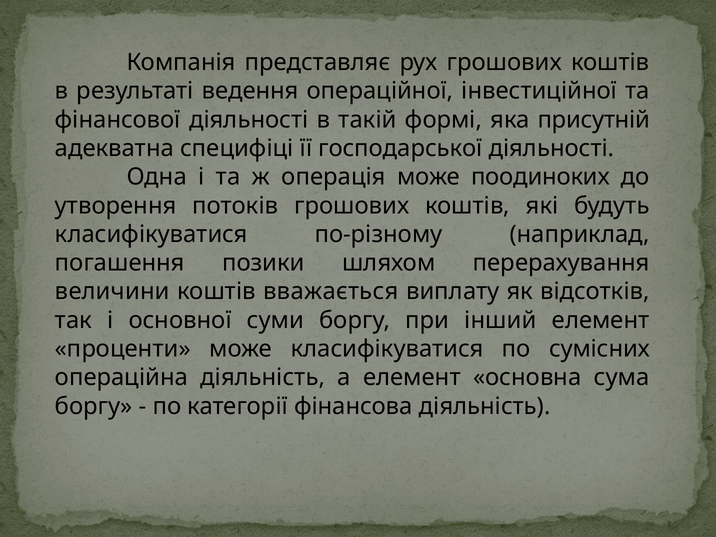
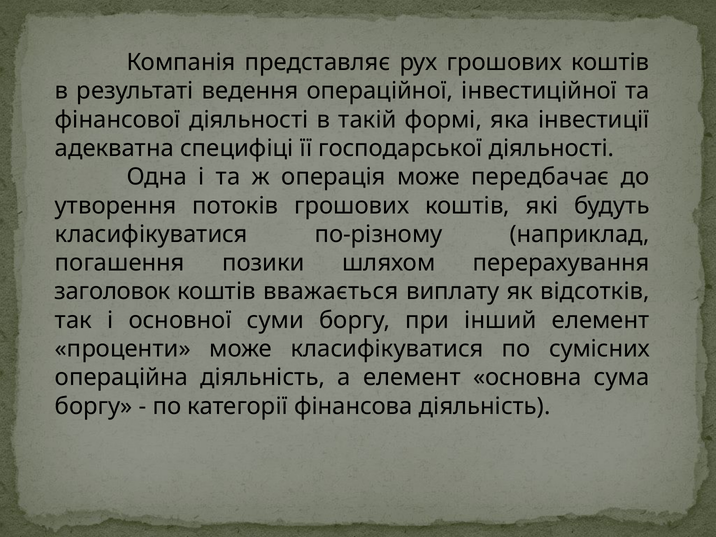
присутній: присутній -> інвестиції (594, 120)
поодиноких: поодиноких -> передбачає (540, 177)
величини: величини -> заголовок (113, 292)
